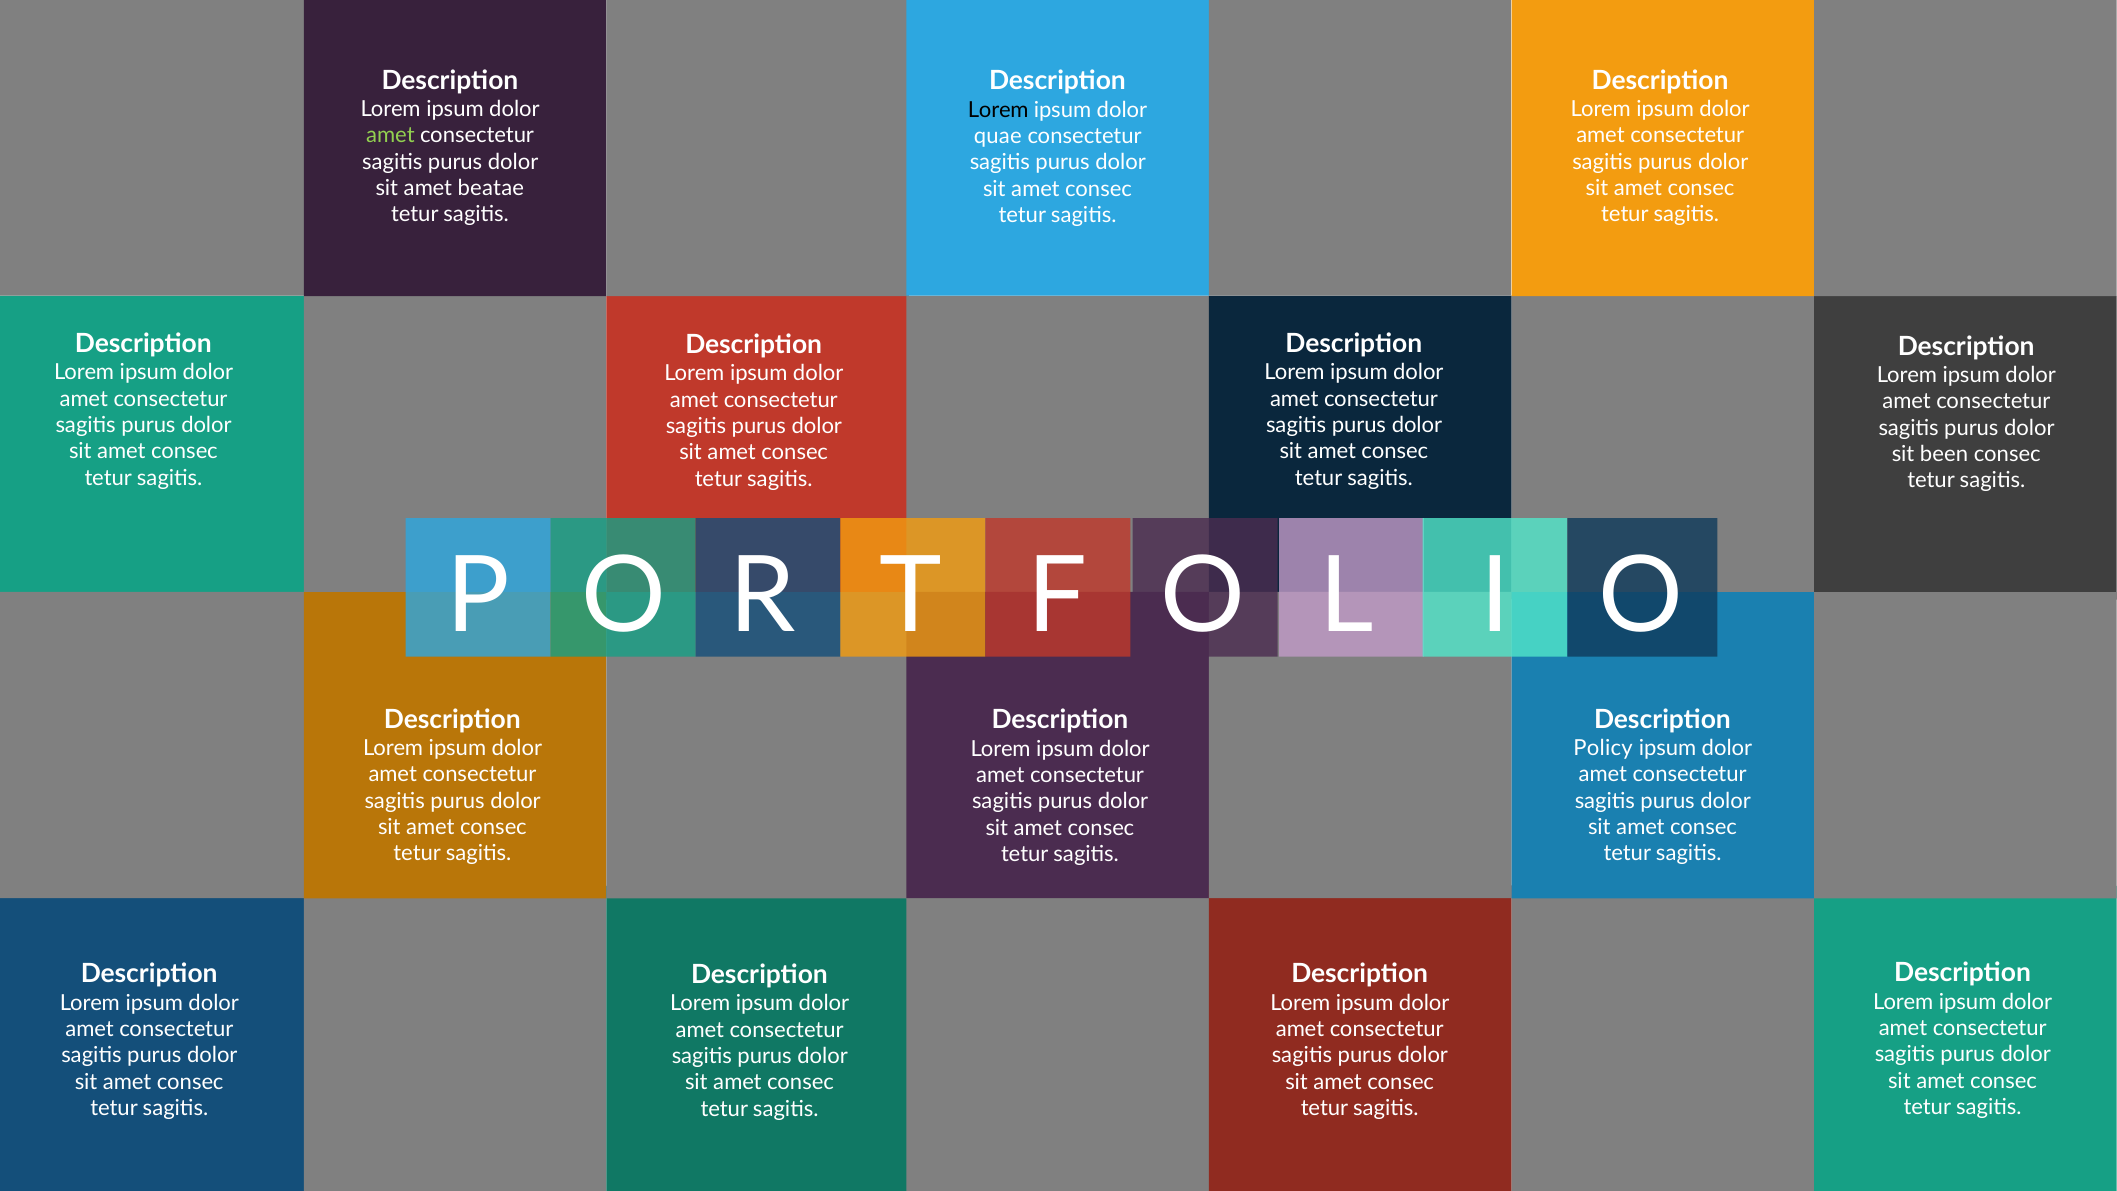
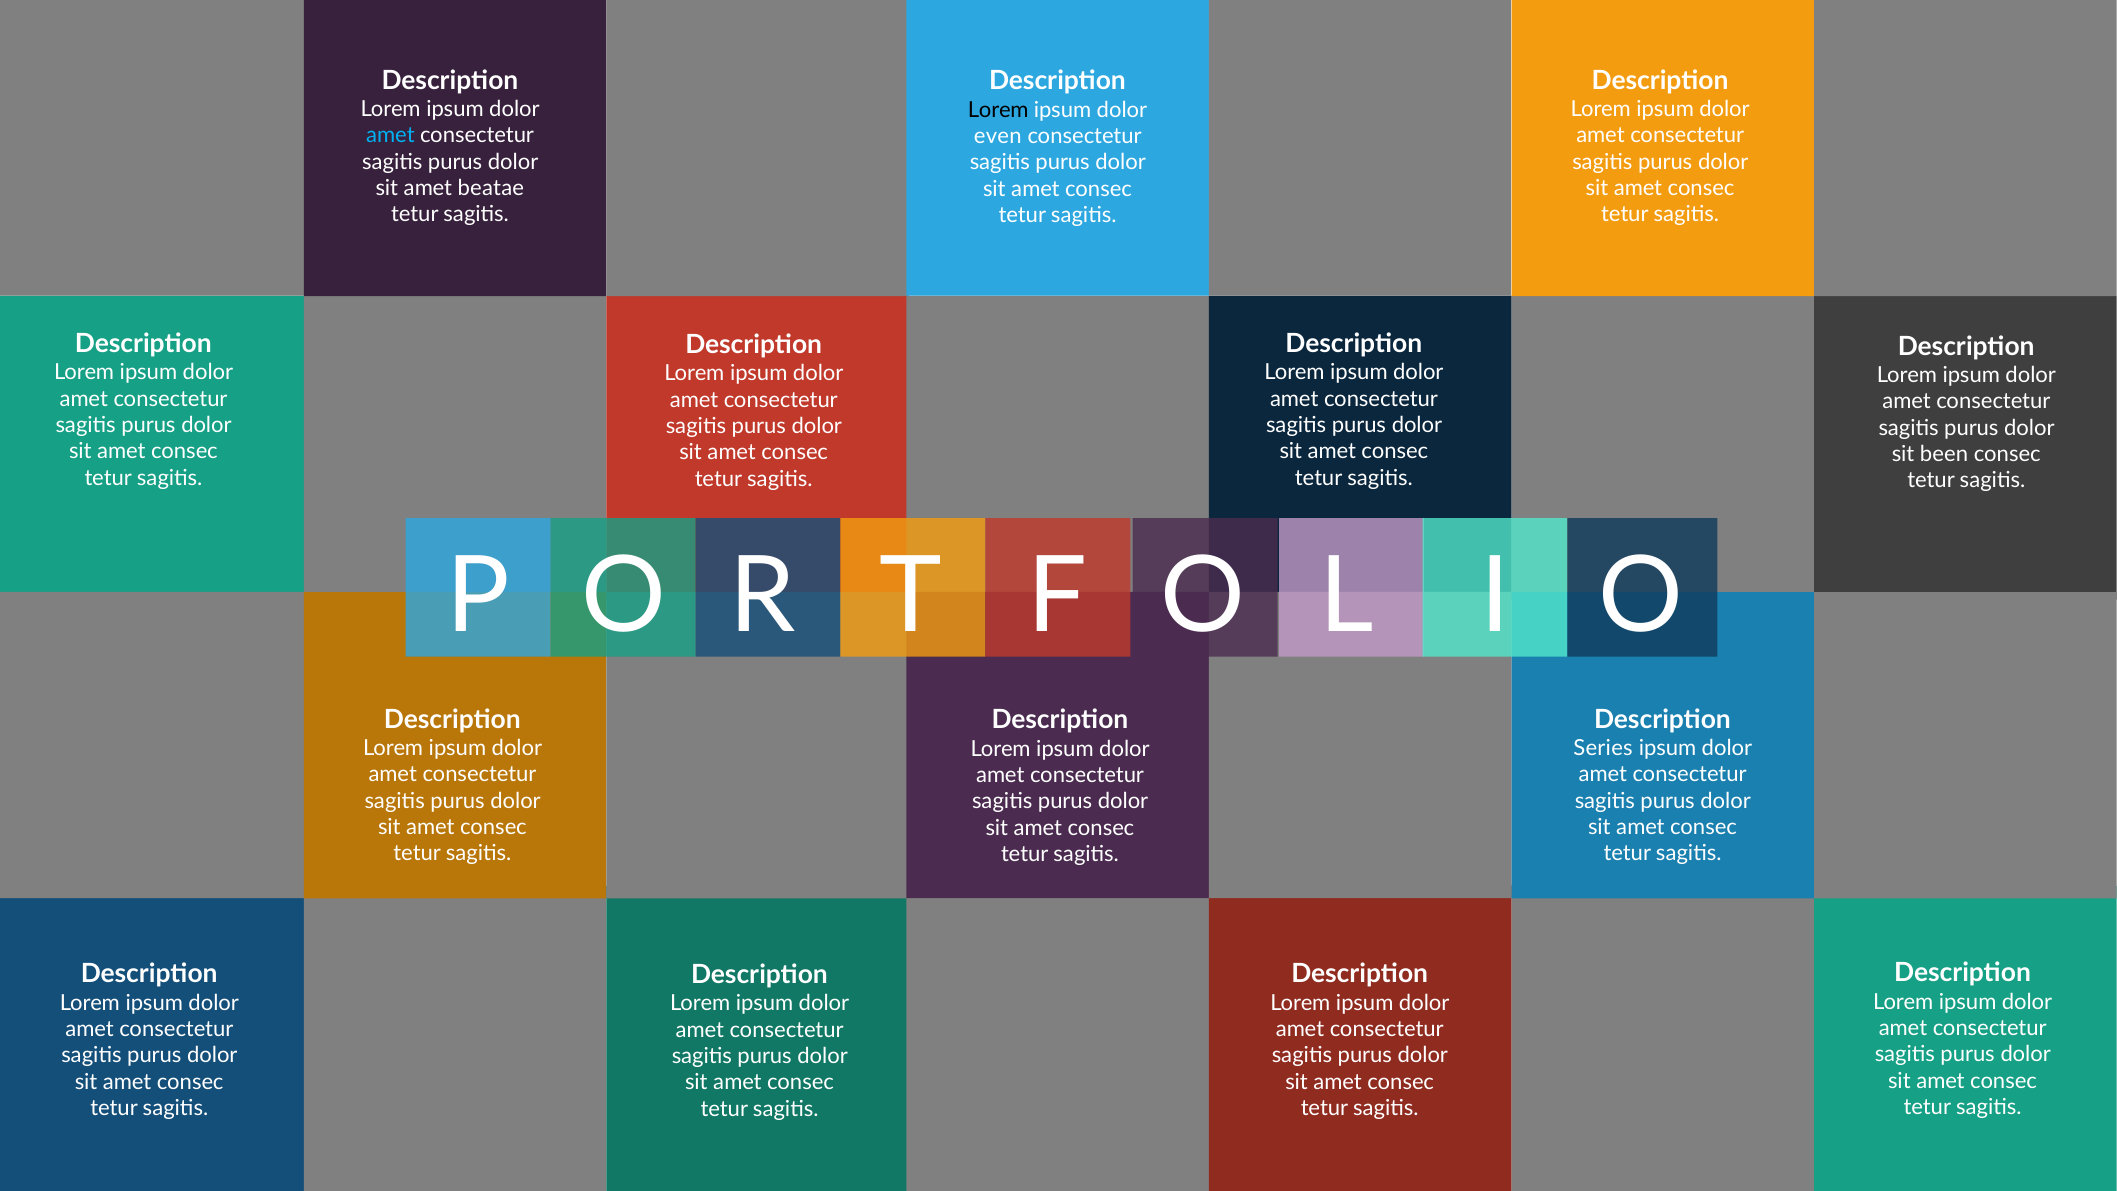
amet colour: light green -> light blue (390, 135)
quae: quae -> even (998, 136)
Policy: Policy -> Series (1603, 748)
